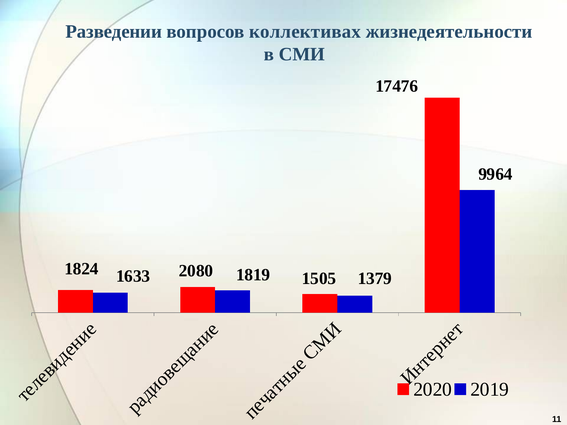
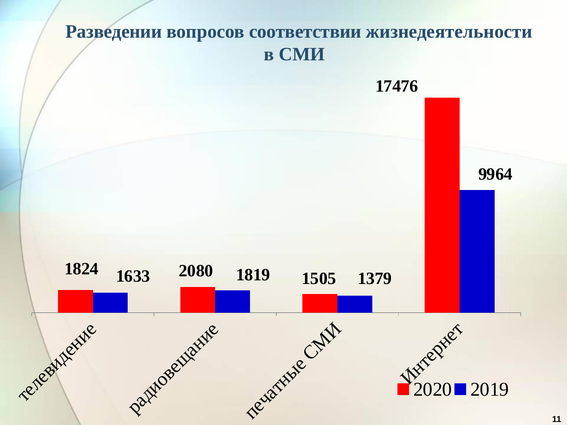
коллективах: коллективах -> соответствии (305, 32)
